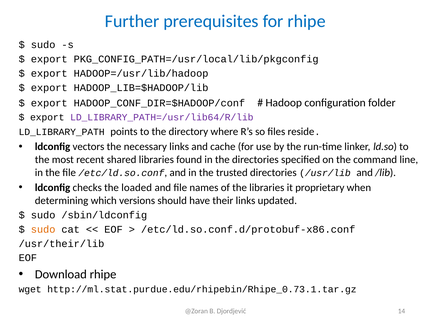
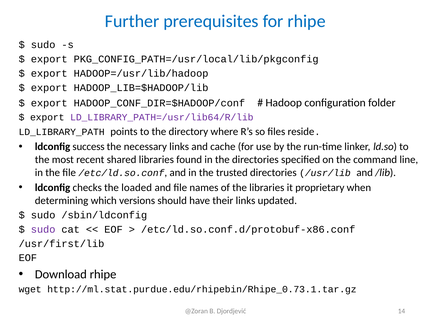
vectors: vectors -> success (89, 147)
sudo colour: orange -> purple (43, 230)
/usr/their/lib: /usr/their/lib -> /usr/first/lib (61, 244)
